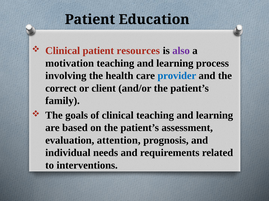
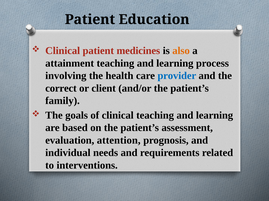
resources: resources -> medicines (138, 51)
also colour: purple -> orange (181, 51)
motivation: motivation -> attainment (70, 63)
